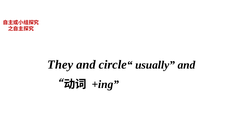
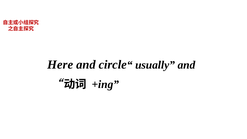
They: They -> Here (60, 65)
